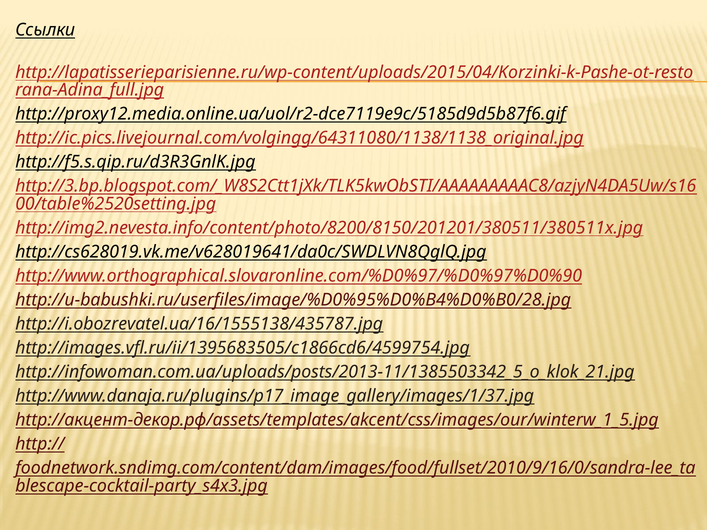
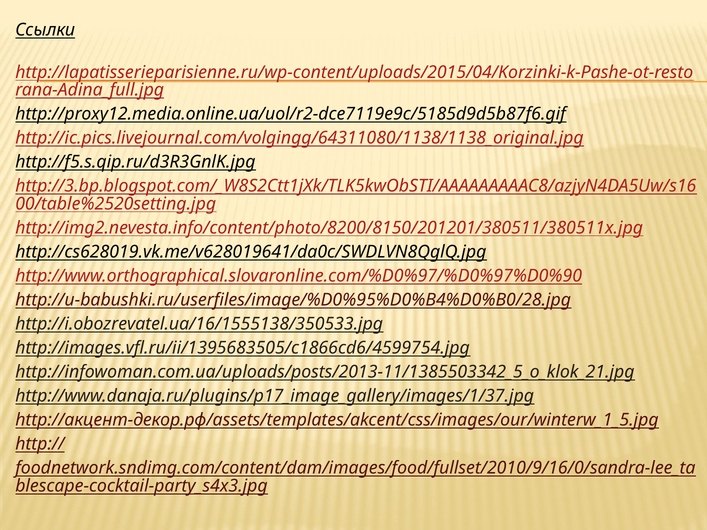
http://i.obozrevatel.ua/16/1555138/435787.jpg: http://i.obozrevatel.ua/16/1555138/435787.jpg -> http://i.obozrevatel.ua/16/1555138/350533.jpg (199, 324)
